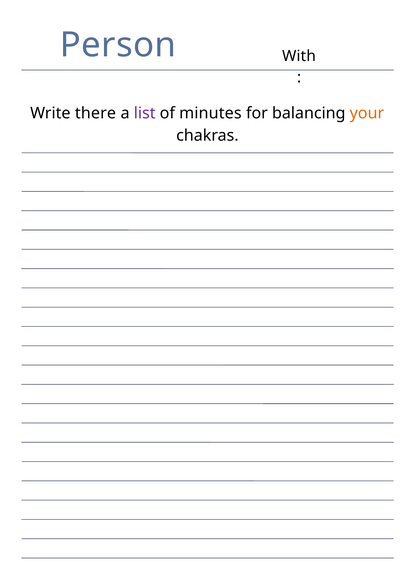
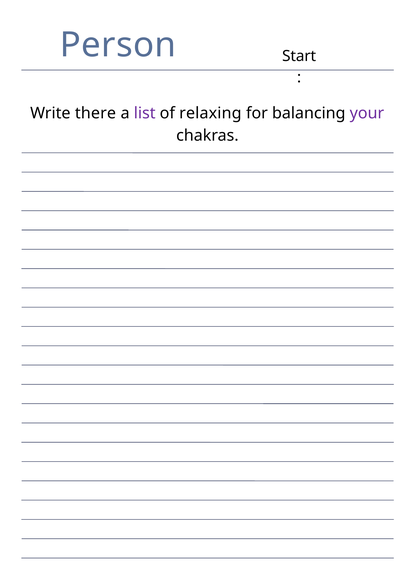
With: With -> Start (299, 56)
minutes: minutes -> relaxing (210, 113)
your colour: orange -> purple (367, 113)
